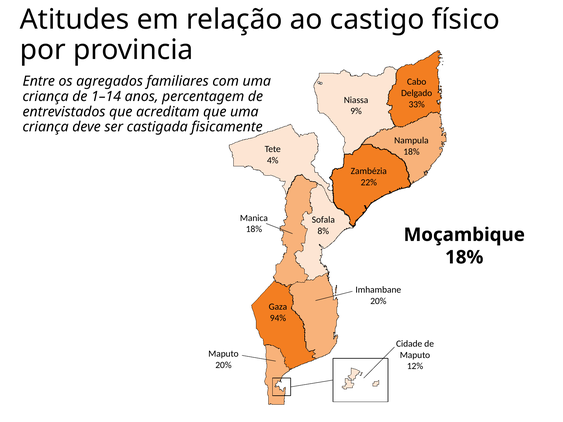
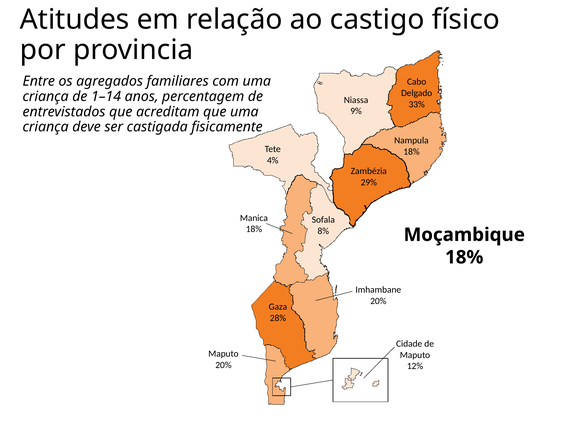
22%: 22% -> 29% (369, 182)
94%: 94% -> 28% (278, 318)
